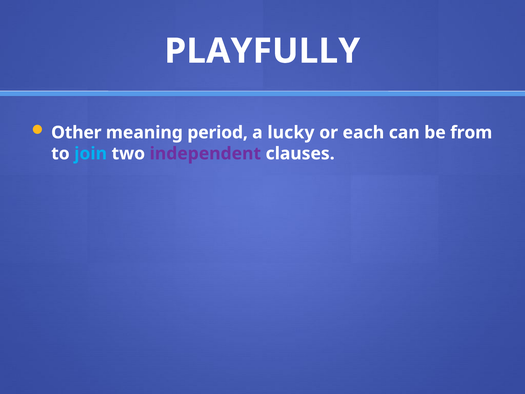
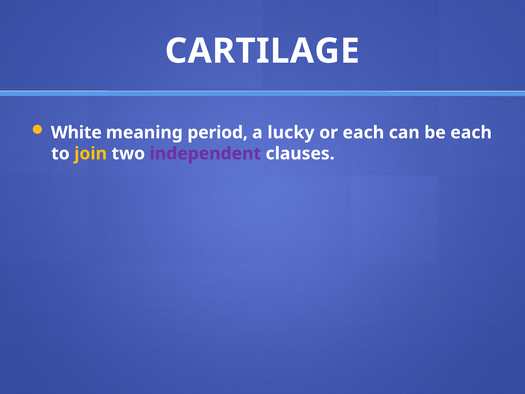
PLAYFULLY: PLAYFULLY -> CARTILAGE (262, 51)
Other: Other -> White (76, 132)
be from: from -> each (471, 132)
join colour: light blue -> yellow (91, 153)
